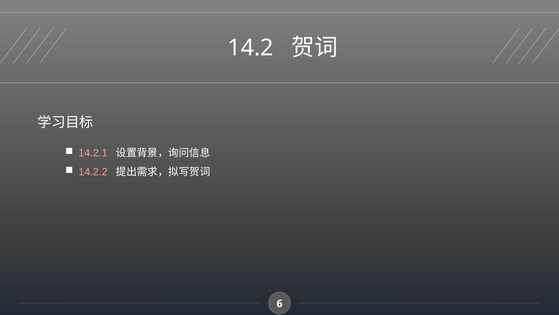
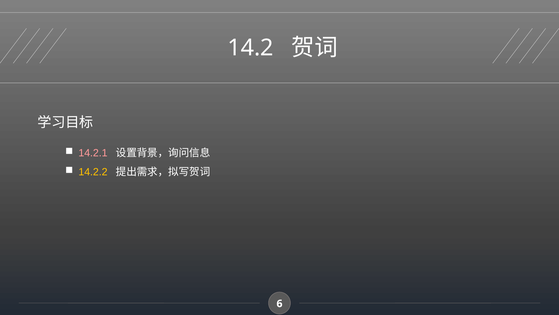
14.2.2 colour: pink -> yellow (93, 172)
